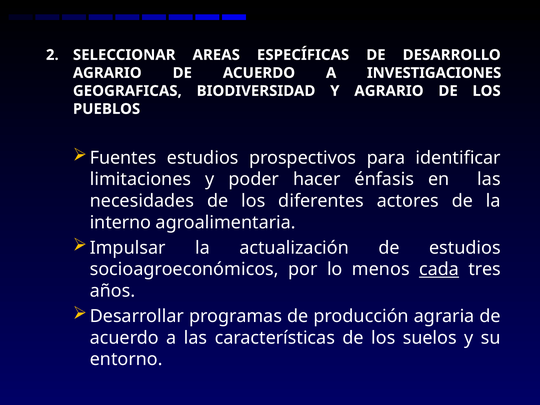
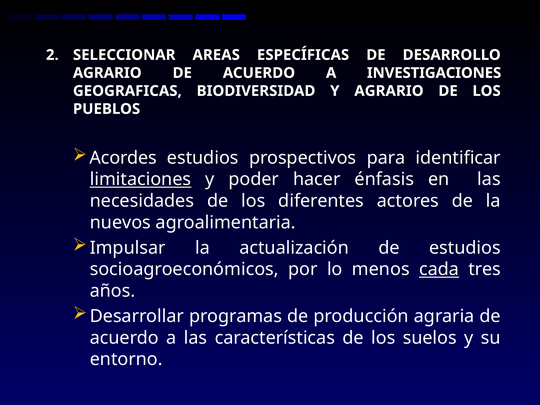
Fuentes: Fuentes -> Acordes (123, 158)
limitaciones underline: none -> present (140, 179)
interno: interno -> nuevos (120, 223)
